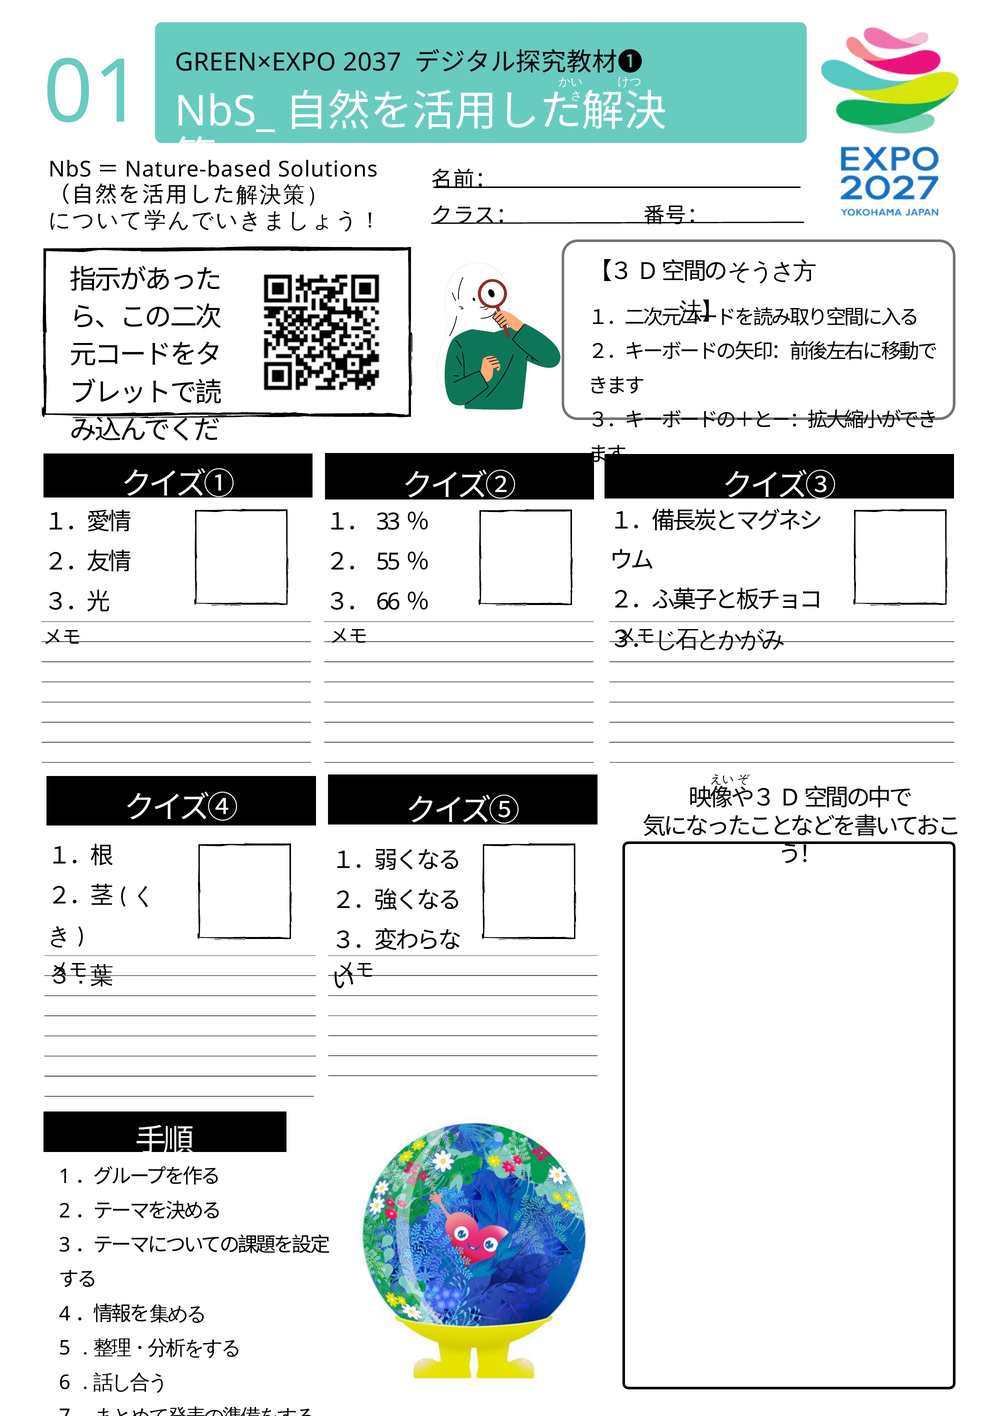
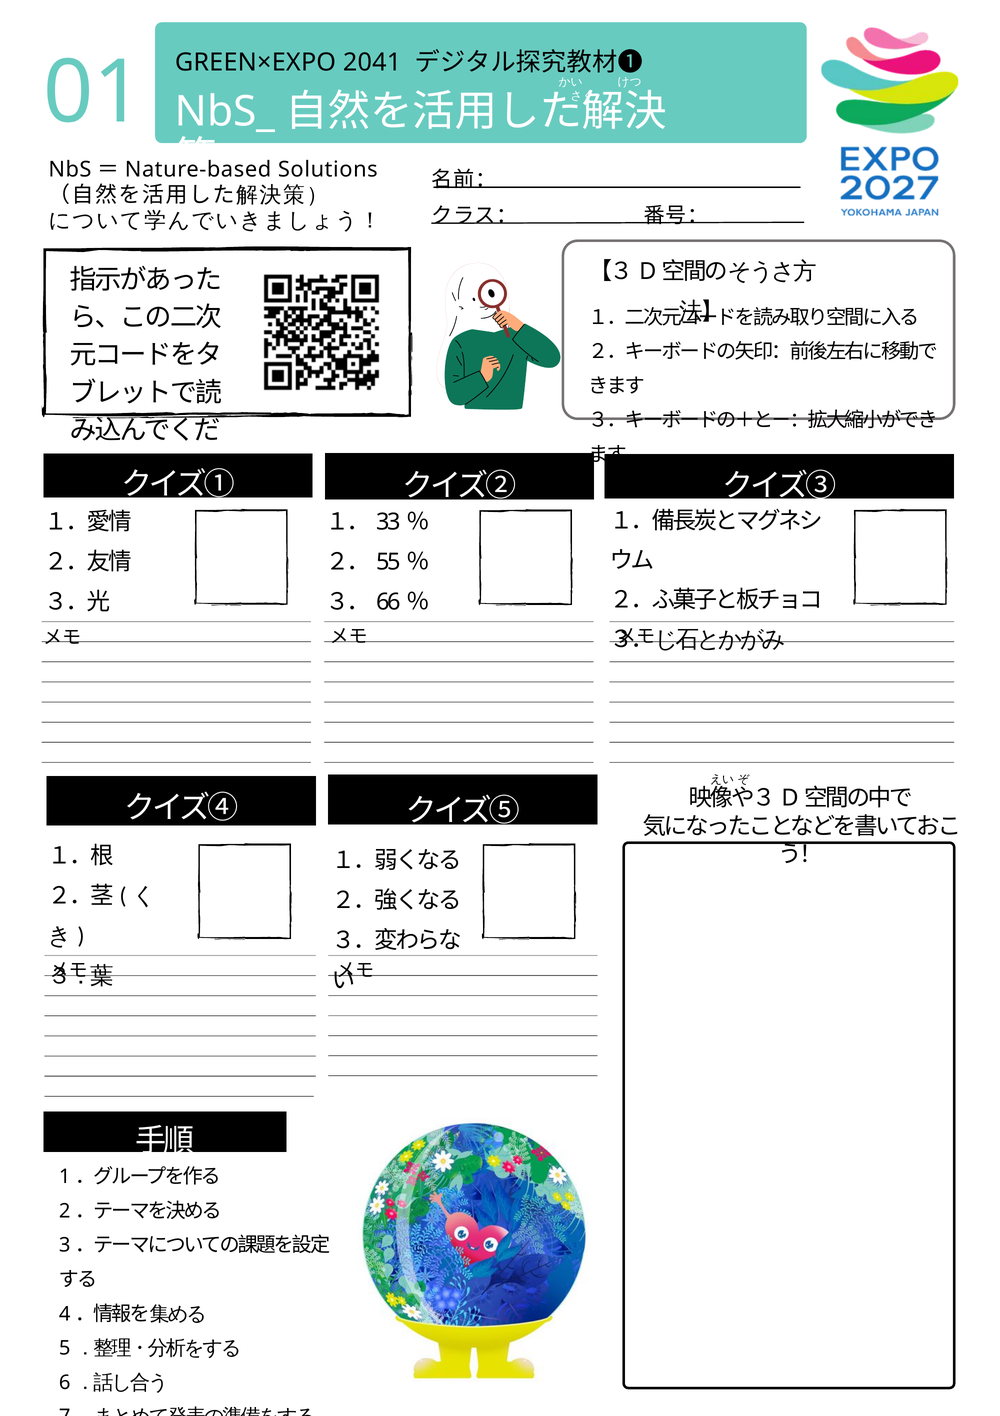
2037: 2037 -> 2041 (372, 62)
